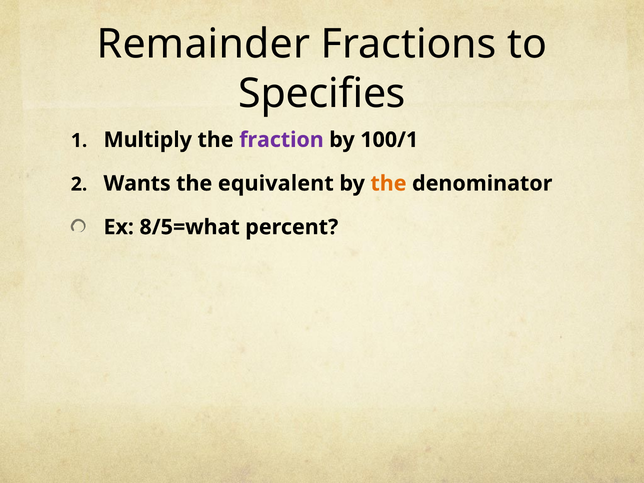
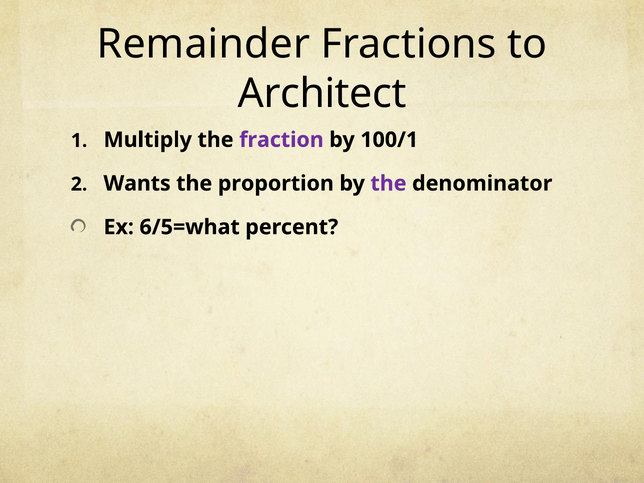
Specifies: Specifies -> Architect (322, 94)
equivalent: equivalent -> proportion (276, 183)
the colour: orange -> purple (388, 183)
8/5=what: 8/5=what -> 6/5=what (190, 227)
